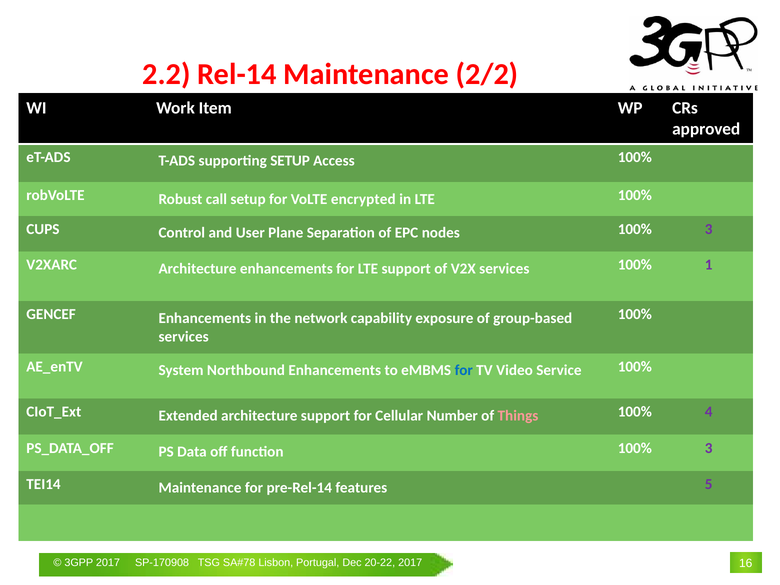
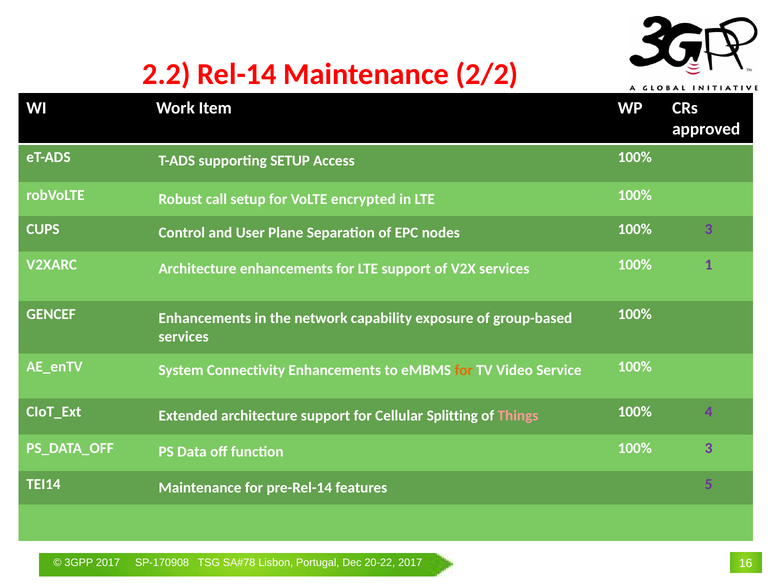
Northbound: Northbound -> Connectivity (246, 370)
for colour: blue -> orange (464, 370)
Number: Number -> Splitting (452, 416)
